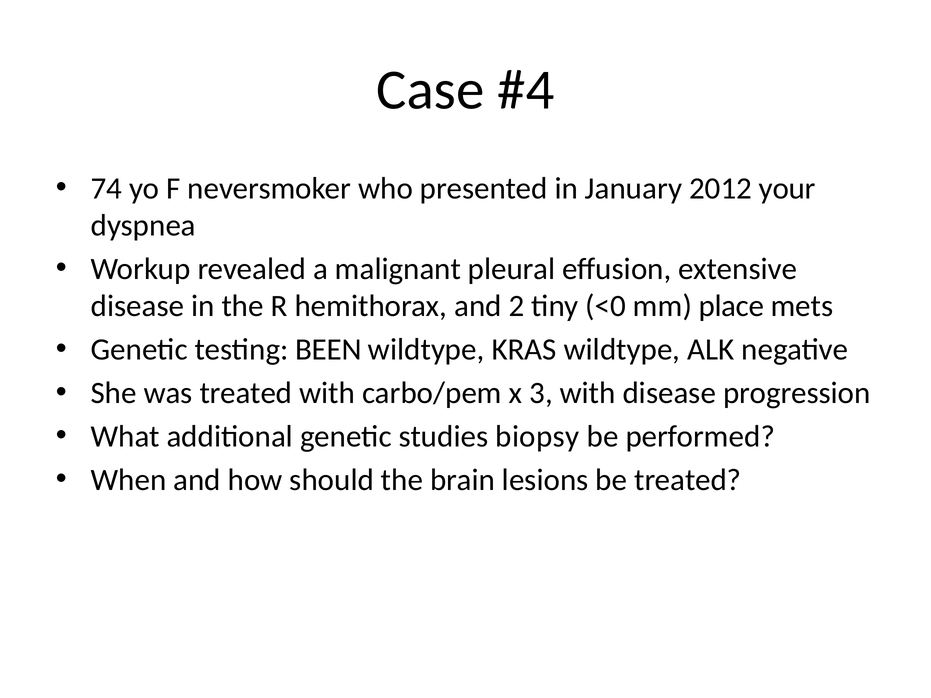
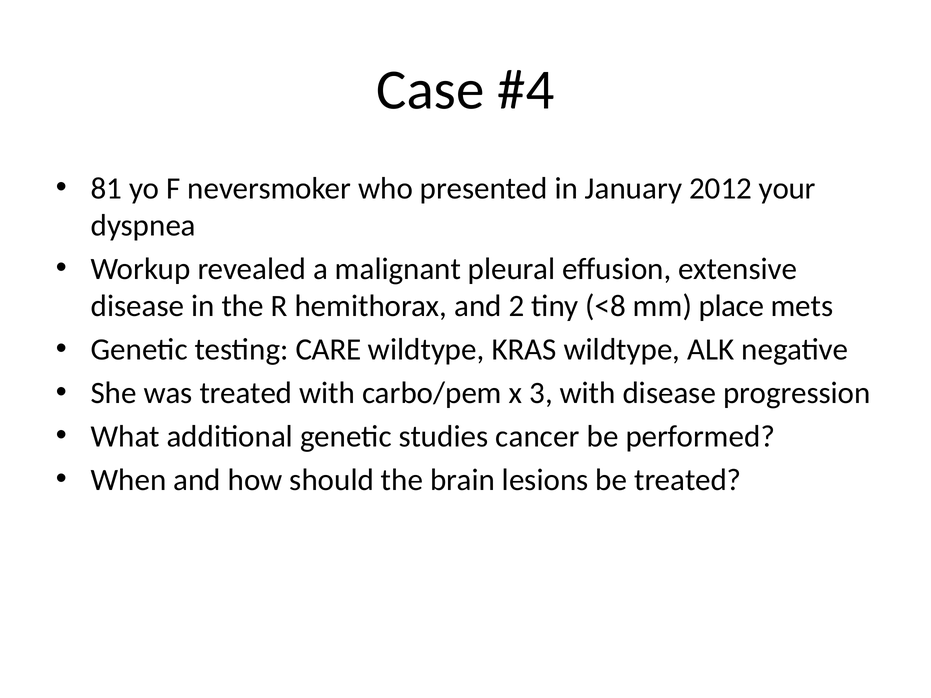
74: 74 -> 81 (106, 188)
<0: <0 -> <8 (606, 306)
BEEN: BEEN -> CARE (328, 350)
biopsy: biopsy -> cancer (537, 437)
